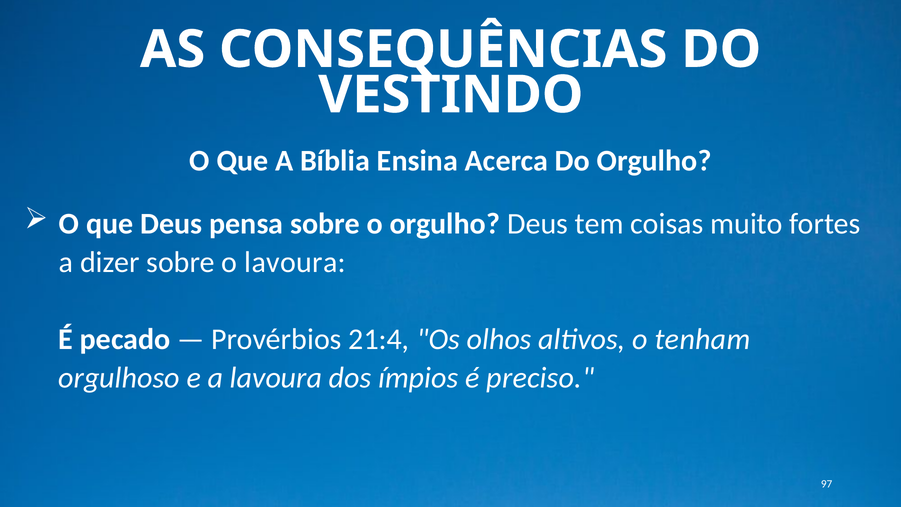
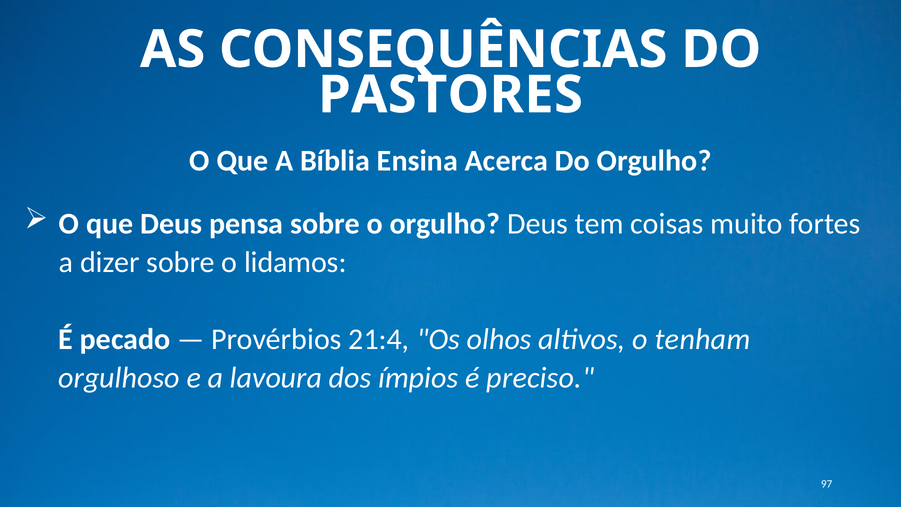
VESTINDO: VESTINDO -> PASTORES (451, 95)
o lavoura: lavoura -> lidamos (295, 262)
